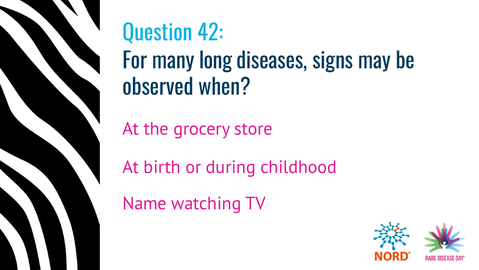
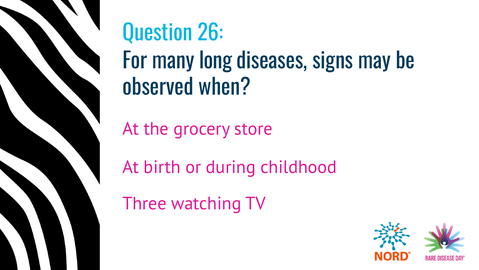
42: 42 -> 26 (210, 33)
Name: Name -> Three (145, 203)
